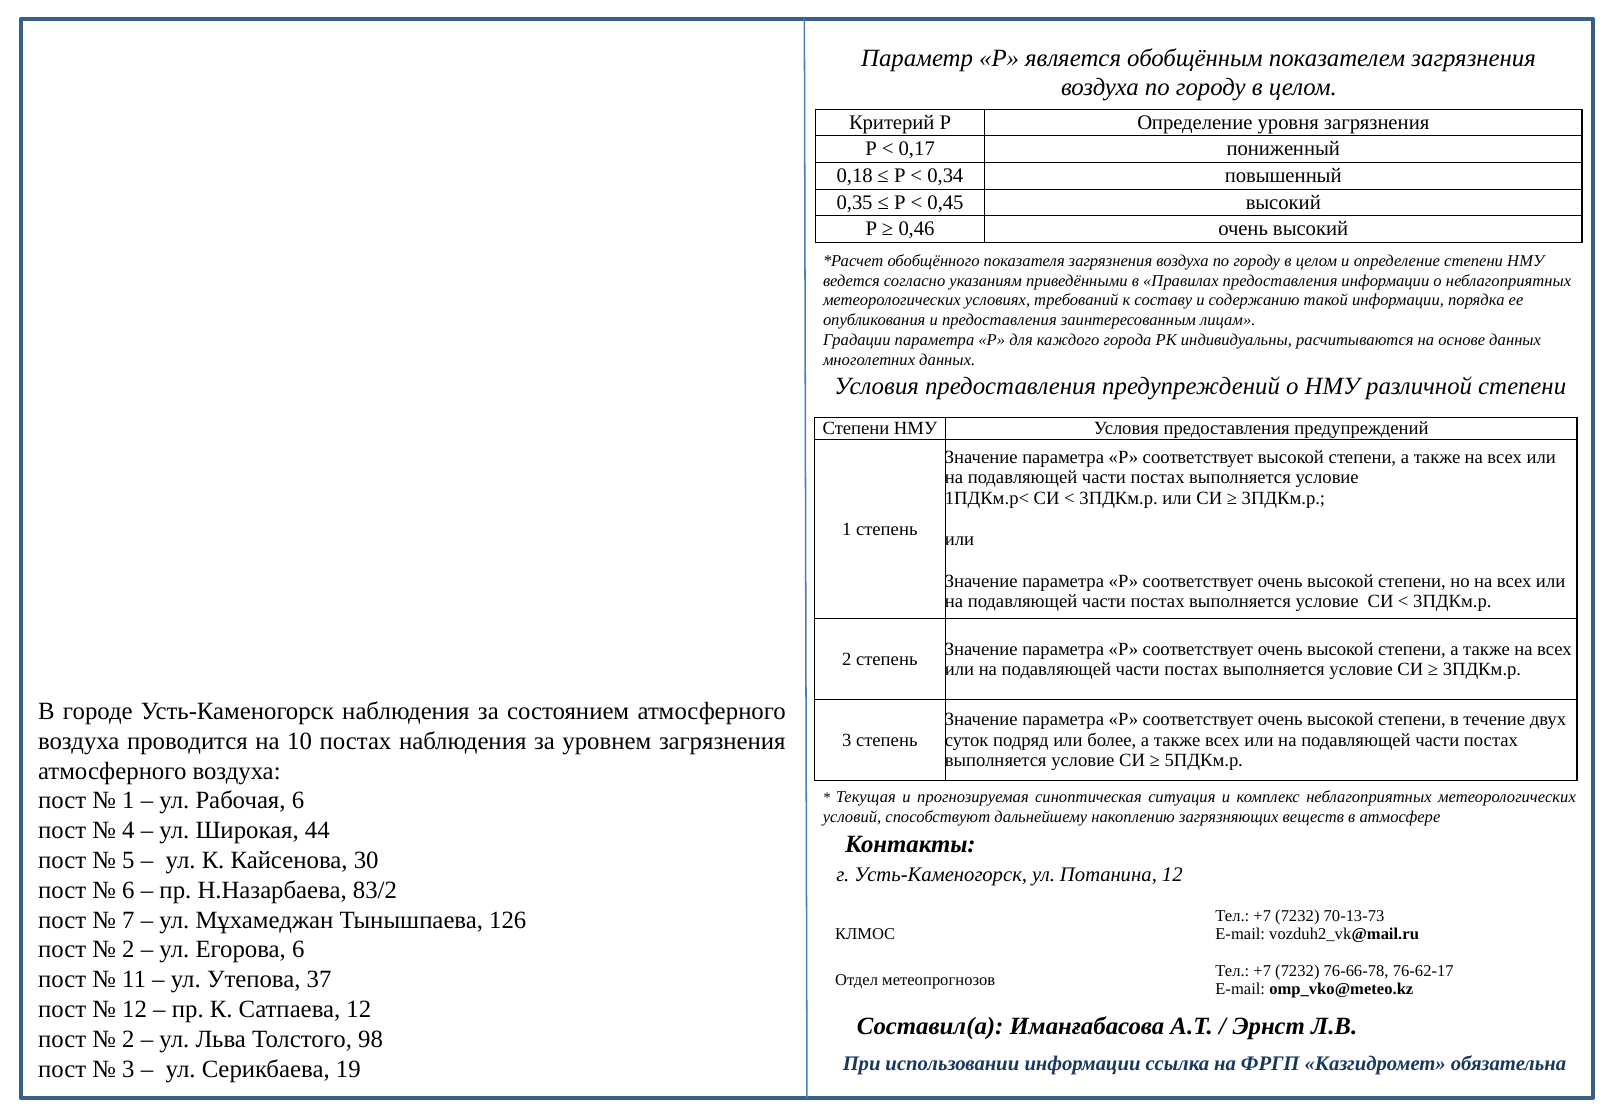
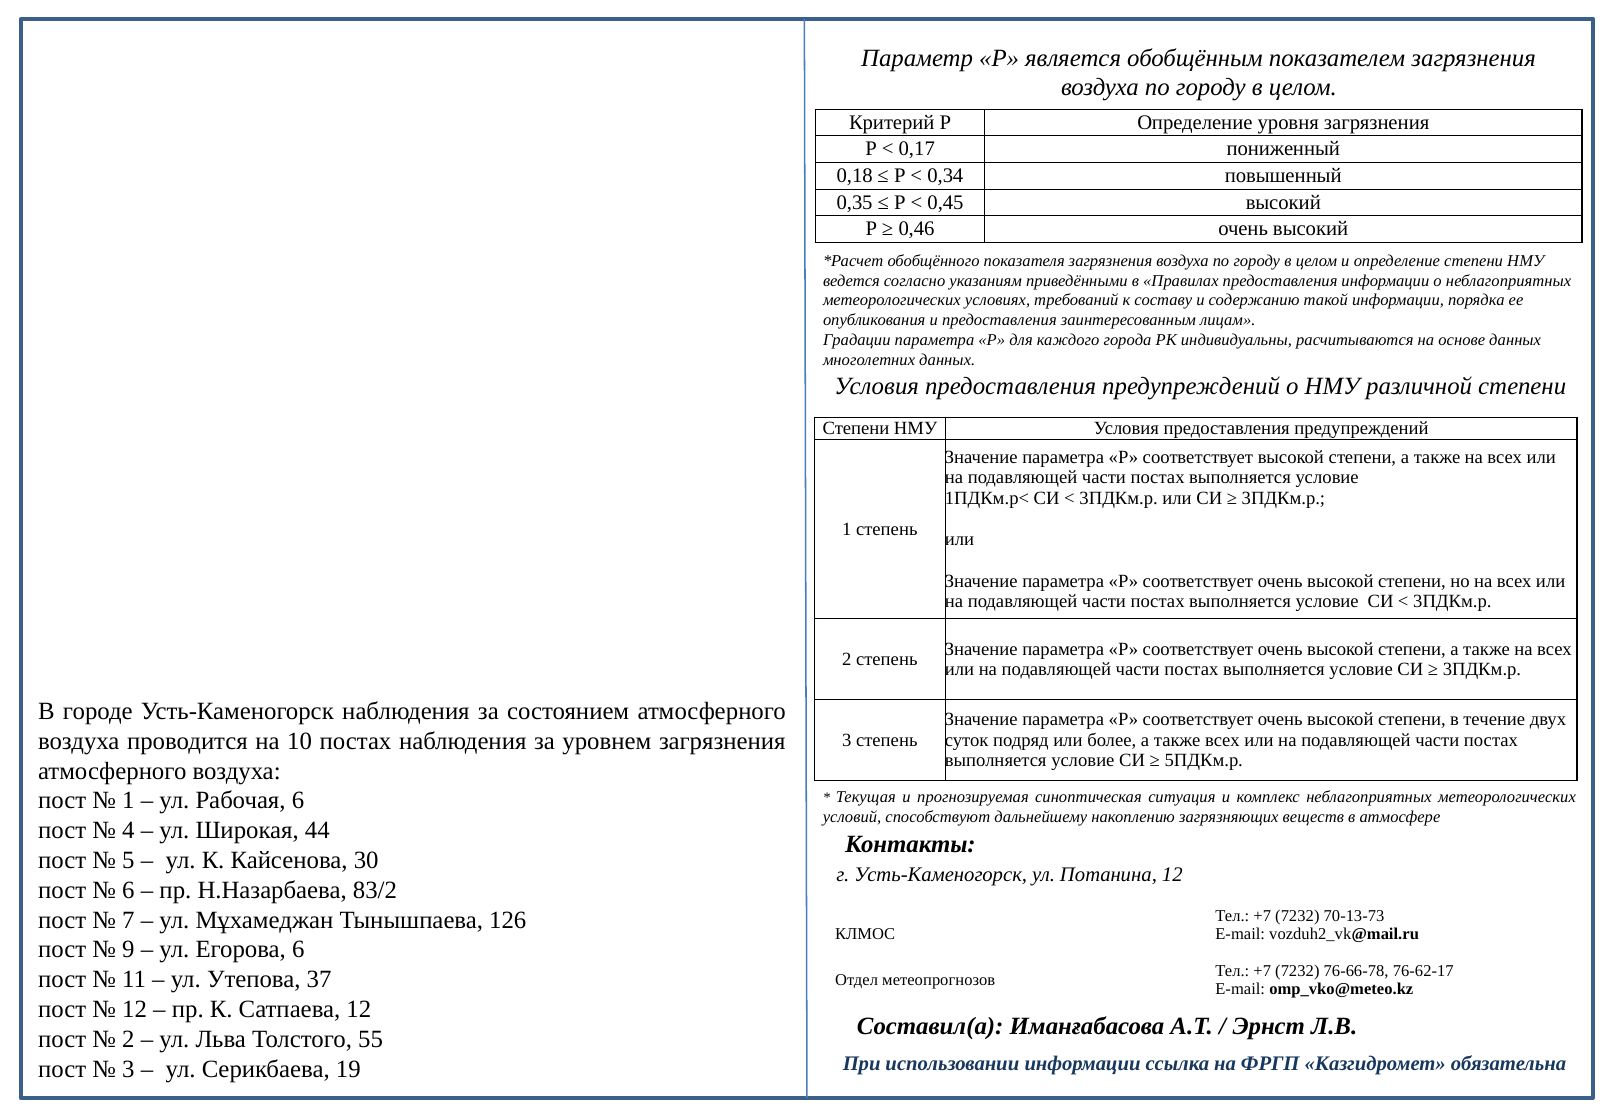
2: 2 -> 9 (128, 950)
98: 98 -> 55 (371, 1039)
